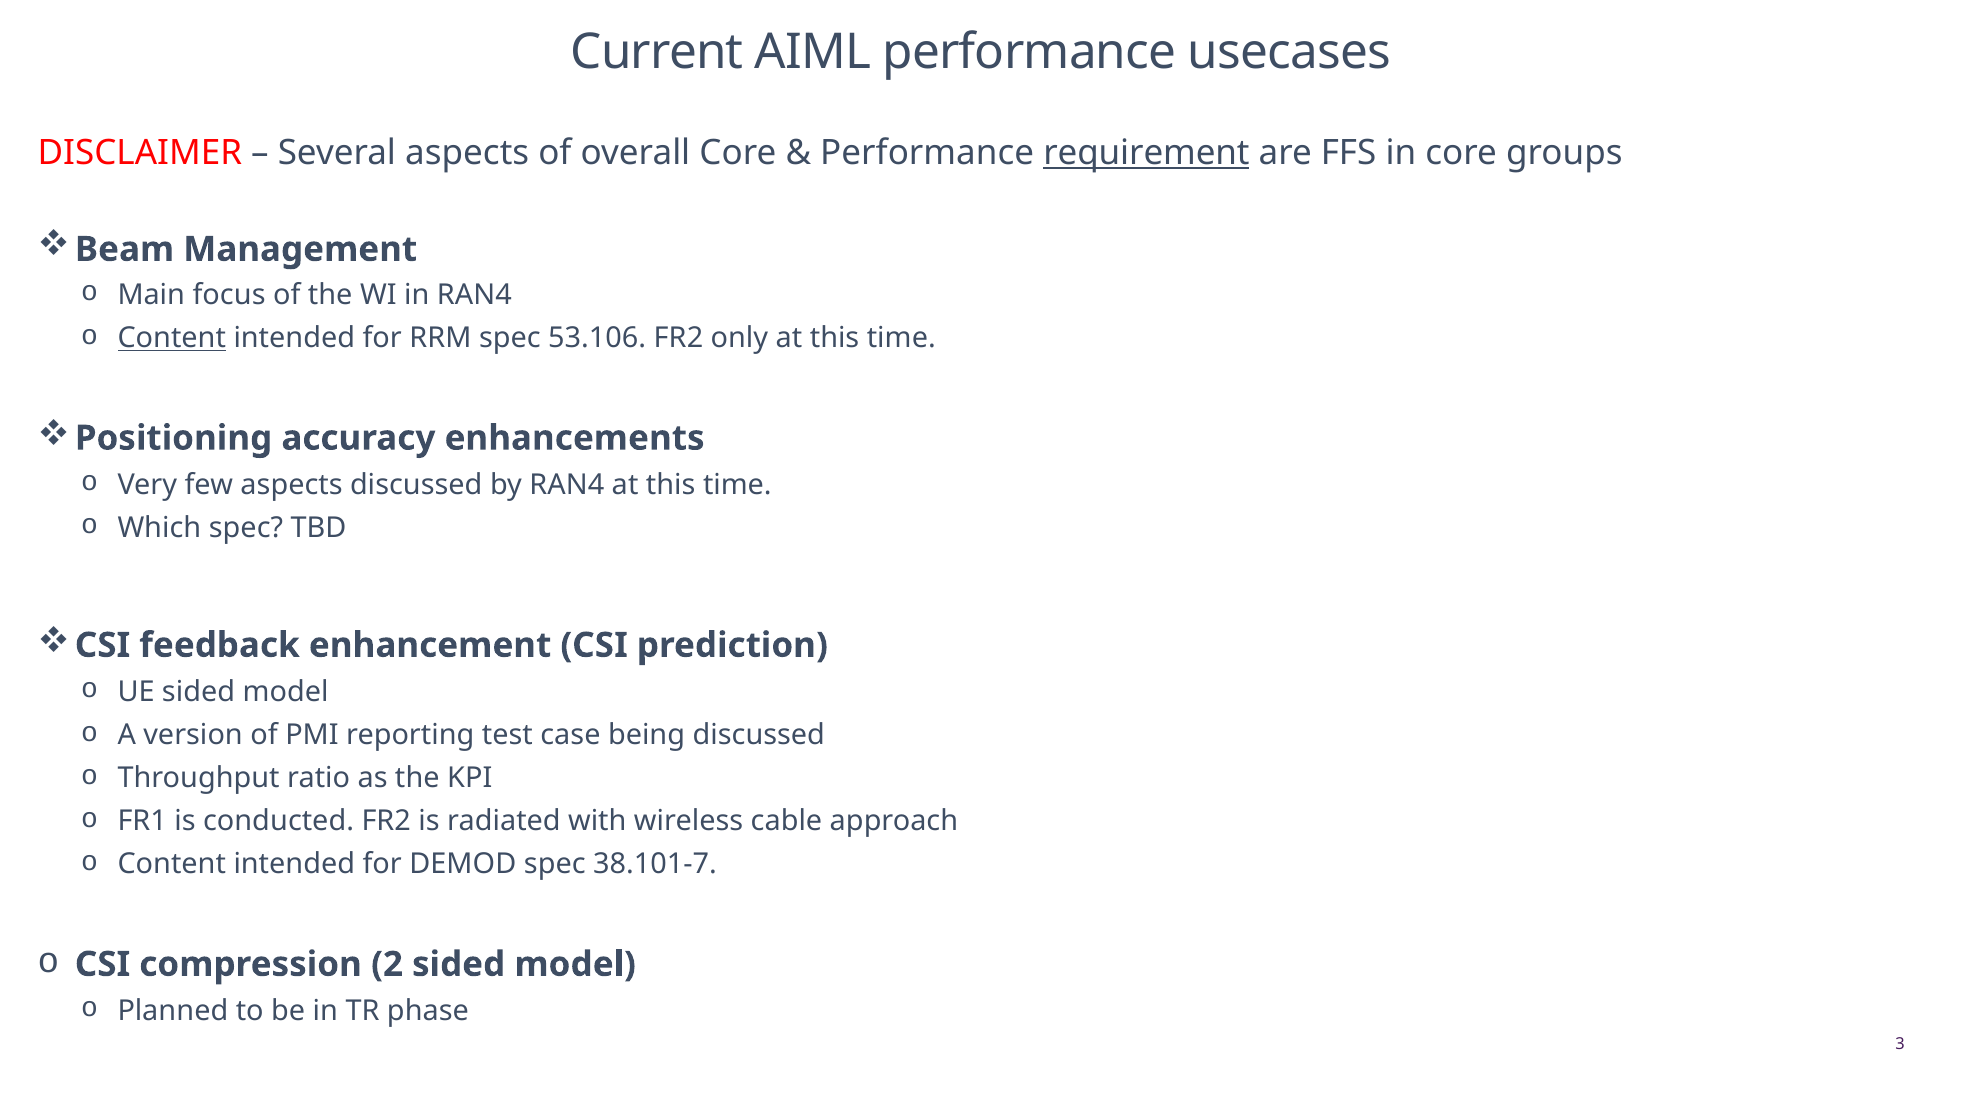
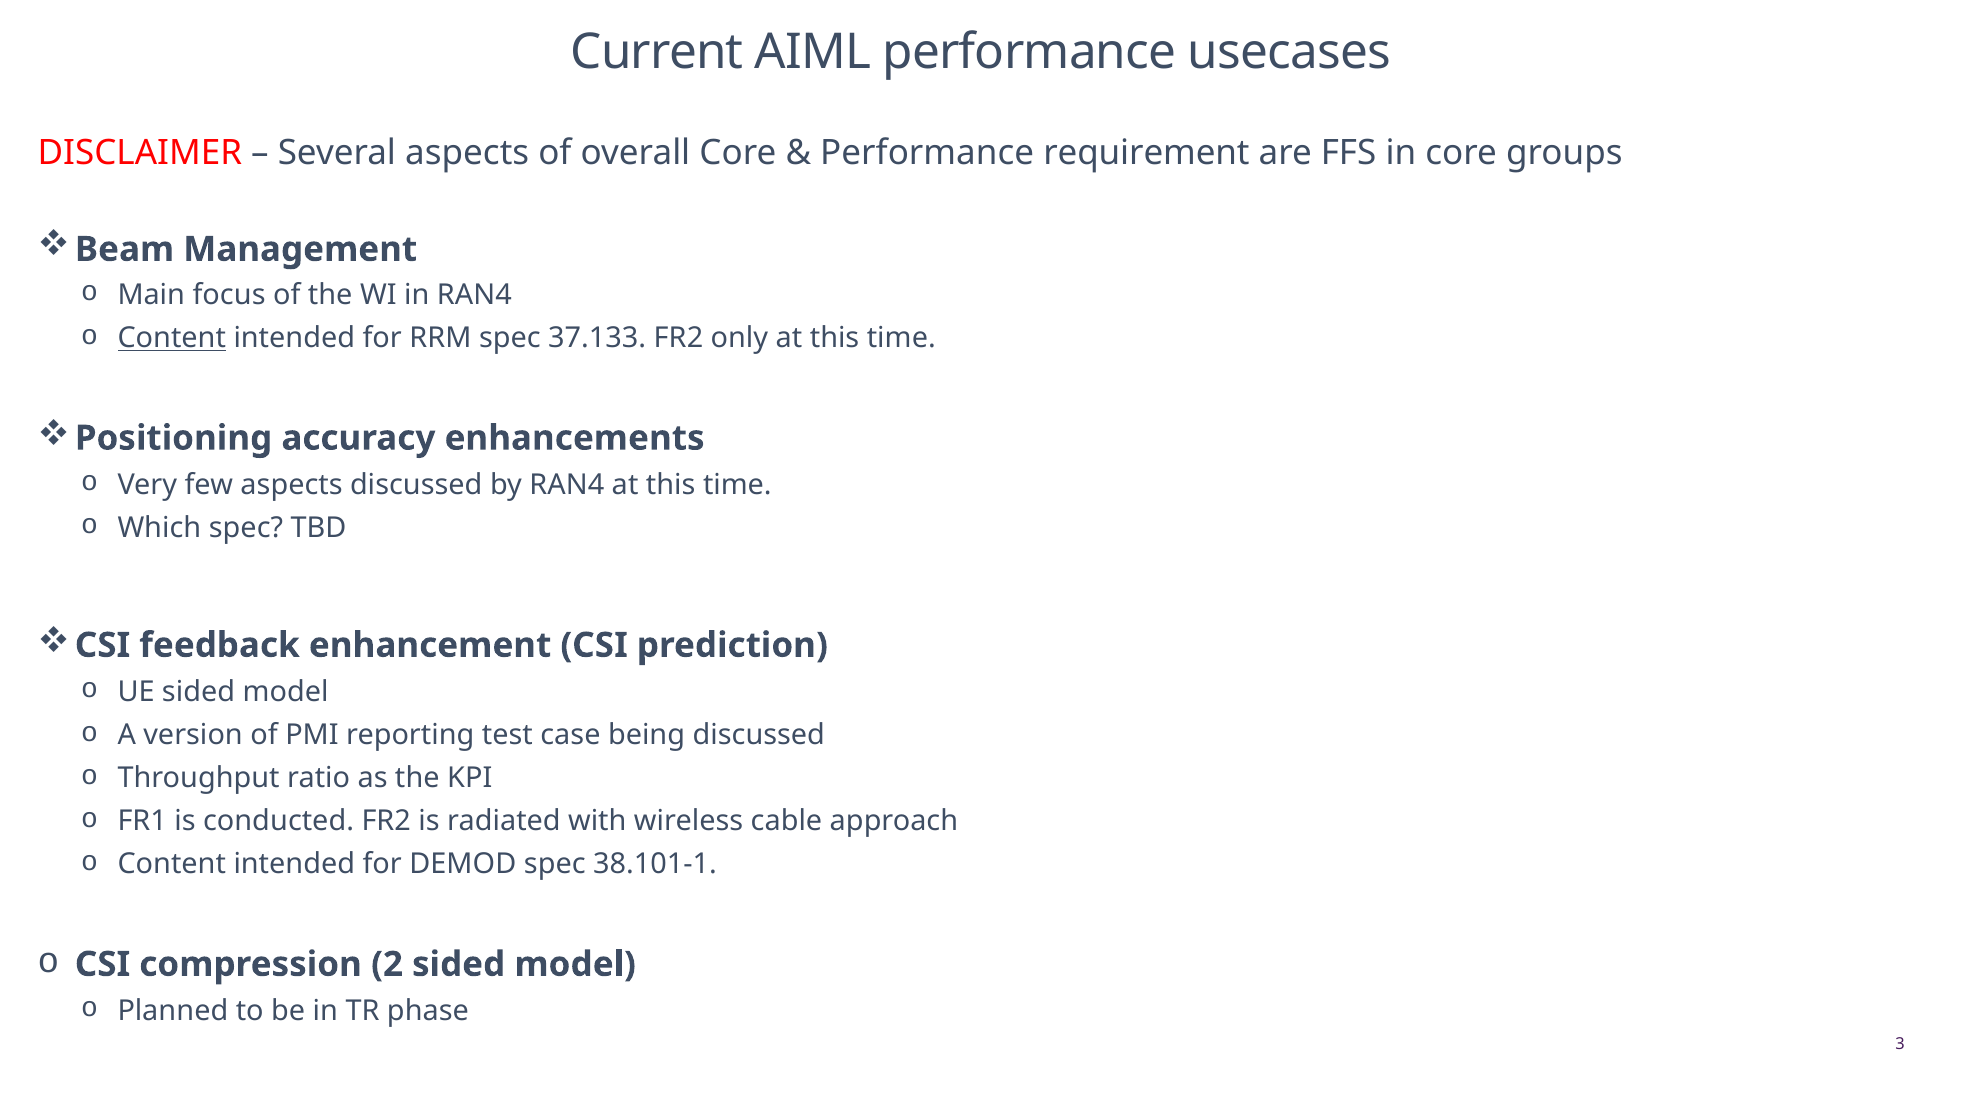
requirement underline: present -> none (1146, 153)
53.106: 53.106 -> 37.133 (597, 338)
38.101-7: 38.101-7 -> 38.101-1 (655, 865)
